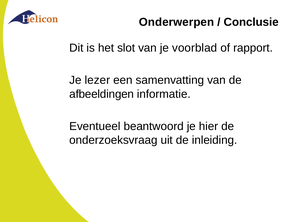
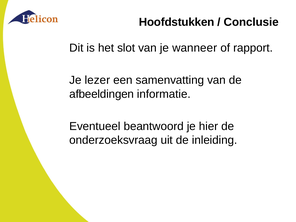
Onderwerpen: Onderwerpen -> Hoofdstukken (177, 22)
voorblad: voorblad -> wanneer (195, 48)
